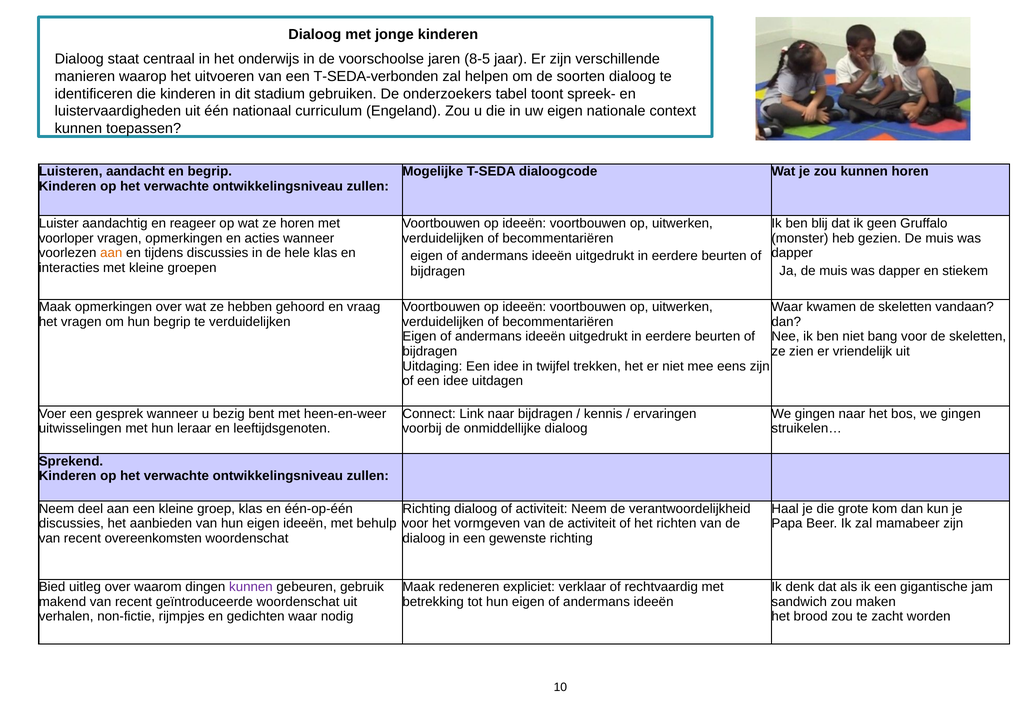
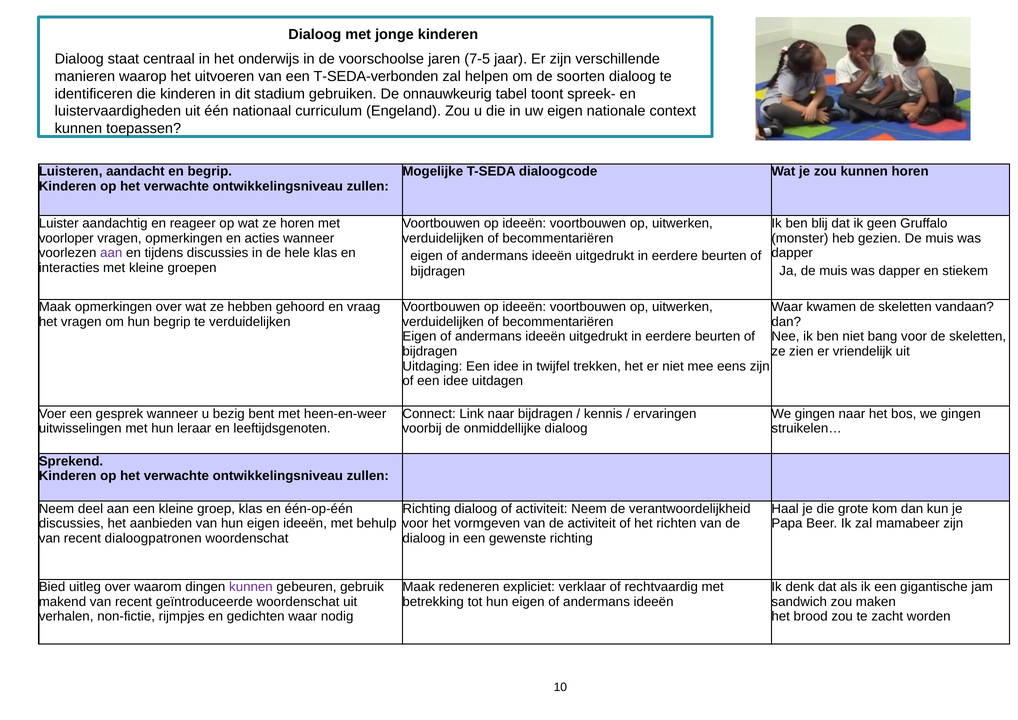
8-5: 8-5 -> 7-5 (477, 59)
onderzoekers: onderzoekers -> onnauwkeurig (447, 94)
aan colour: orange -> purple (111, 253)
overeenkomsten: overeenkomsten -> dialoogpatronen (153, 538)
